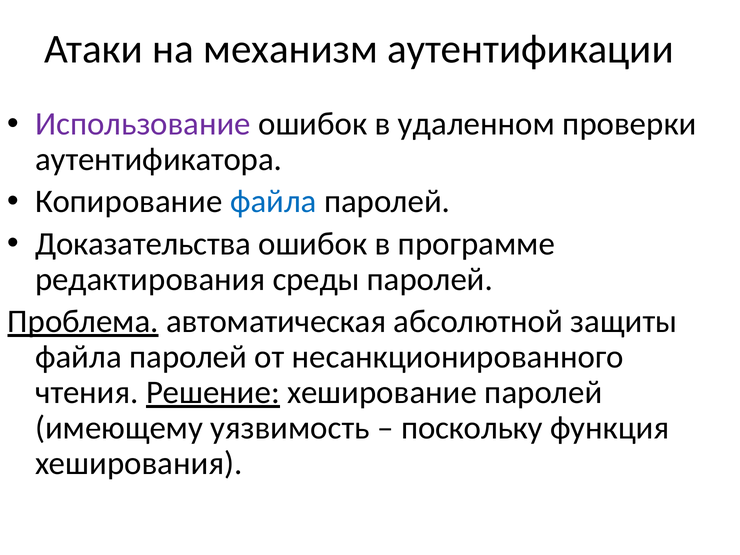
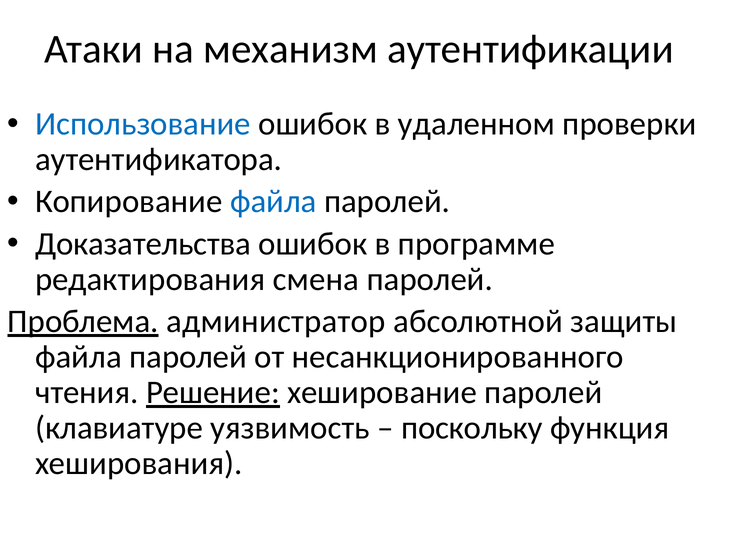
Использование colour: purple -> blue (143, 124)
среды: среды -> смена (316, 279)
автоматическая: автоматическая -> администратор (276, 321)
имеющему: имеющему -> клавиатуре (119, 428)
